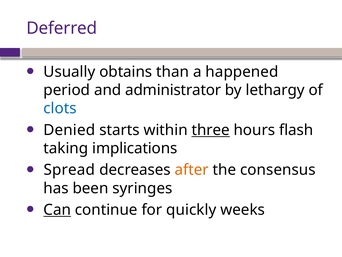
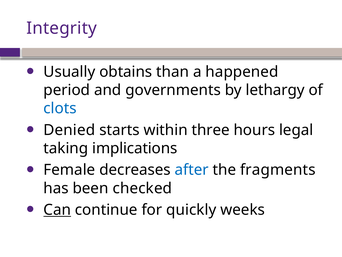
Deferred: Deferred -> Integrity (62, 28)
administrator: administrator -> governments (173, 90)
three underline: present -> none (211, 130)
flash: flash -> legal (296, 130)
Spread: Spread -> Female (69, 170)
after colour: orange -> blue (192, 170)
consensus: consensus -> fragments (278, 170)
syringes: syringes -> checked (142, 188)
